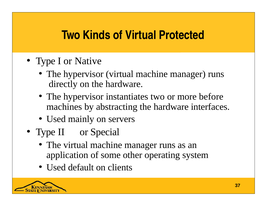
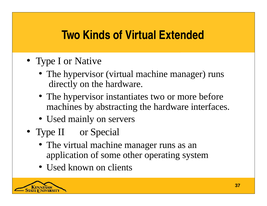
Protected: Protected -> Extended (182, 35)
default: default -> known (81, 168)
